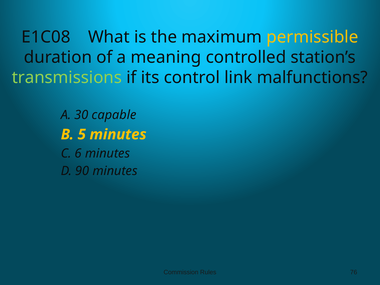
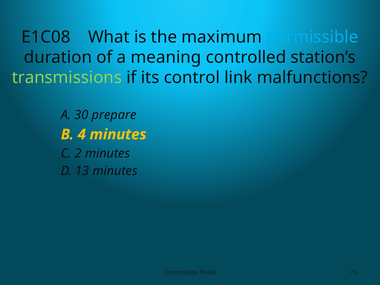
permissible colour: yellow -> light blue (312, 37)
capable: capable -> prepare (114, 115)
5: 5 -> 4 (82, 134)
6: 6 -> 2 (78, 153)
90: 90 -> 13 (82, 171)
